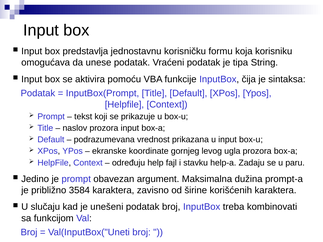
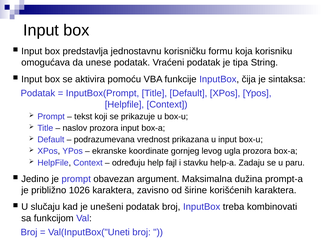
3584: 3584 -> 1026 (79, 190)
